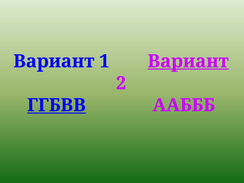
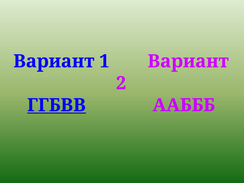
Вариант underline: present -> none (188, 61)
